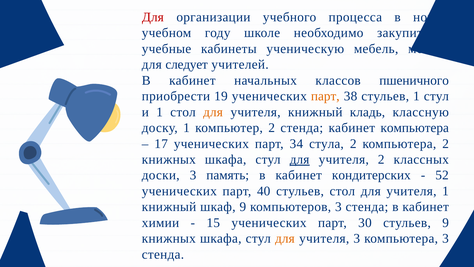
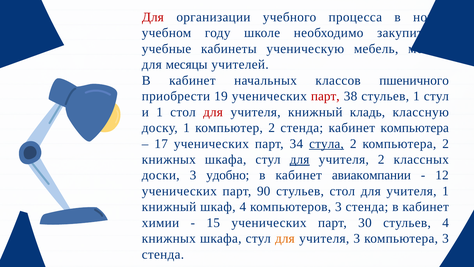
следует: следует -> месяцы (187, 64)
парт colour: orange -> red (325, 96)
для colour: orange -> red (213, 112)
стула underline: none -> present (326, 143)
память: память -> удобно (228, 175)
кондитерских: кондитерских -> авиакомпании (371, 175)
52: 52 -> 12 (442, 175)
40: 40 -> 90 (264, 191)
шкаф 9: 9 -> 4 (243, 207)
стульев 9: 9 -> 4 (446, 222)
